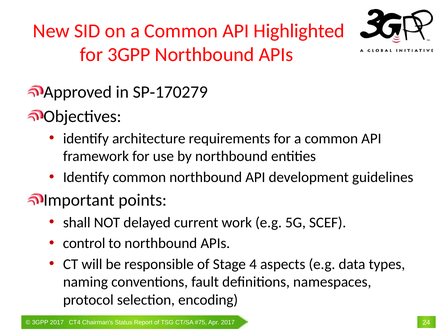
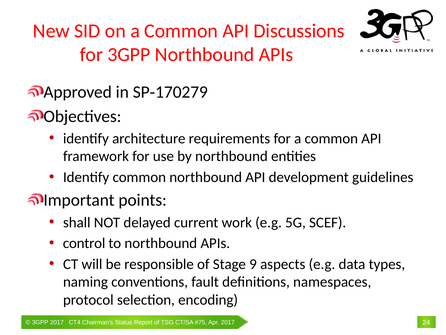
Highlighted: Highlighted -> Discussions (299, 31)
4: 4 -> 9 (253, 264)
